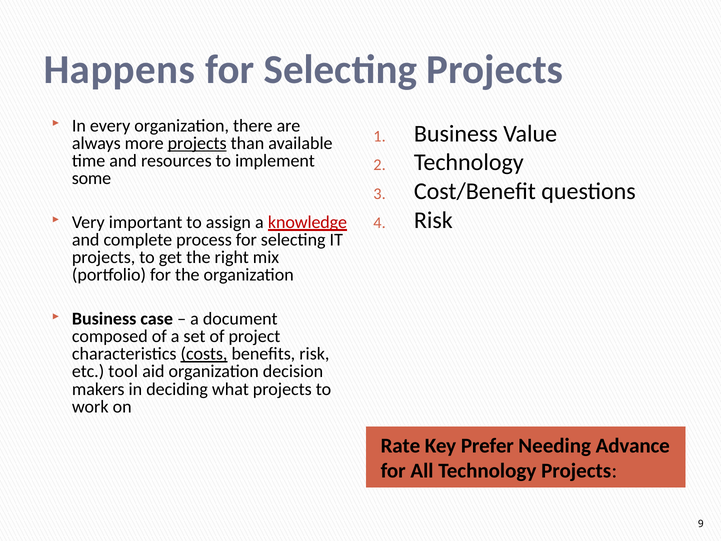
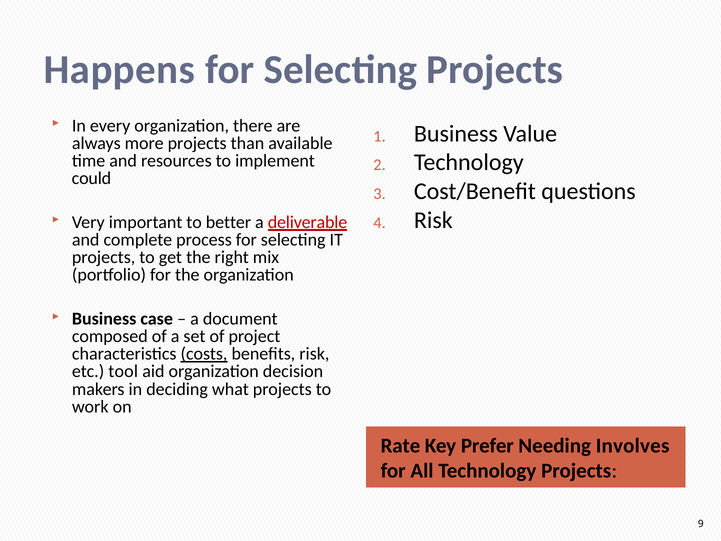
projects underline: present -> none (197, 143)
some: some -> could (91, 178)
assign: assign -> better (228, 222)
knowledge: knowledge -> deliverable (308, 222)
Advance: Advance -> Involves (633, 445)
